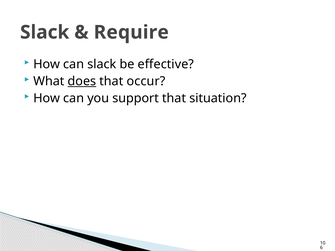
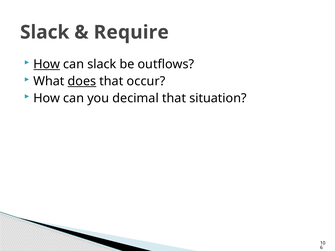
How underline: none -> present (47, 64)
effective: effective -> outflows (166, 64)
support: support -> decimal (136, 98)
